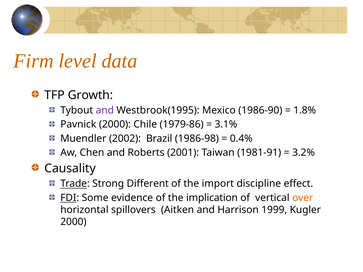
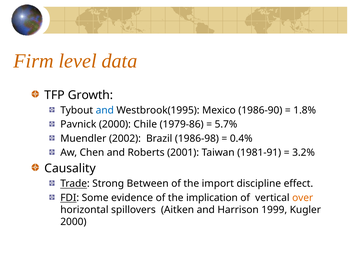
and colour: purple -> blue (105, 110)
3.1%: 3.1% -> 5.7% (226, 124)
Different: Different -> Between (148, 184)
